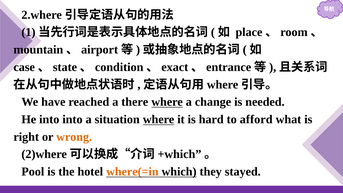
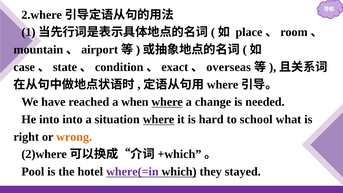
entrance: entrance -> overseas (229, 67)
there: there -> when (135, 102)
afford: afford -> school (256, 119)
where(=in colour: orange -> purple (132, 172)
